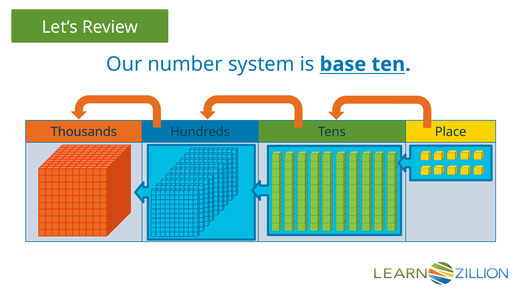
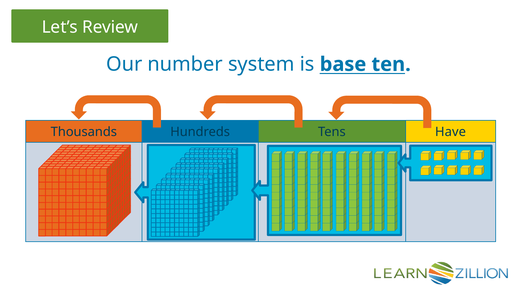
Place: Place -> Have (451, 132)
